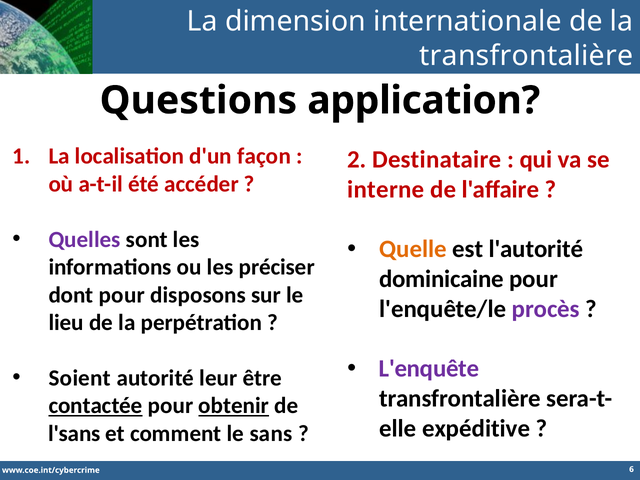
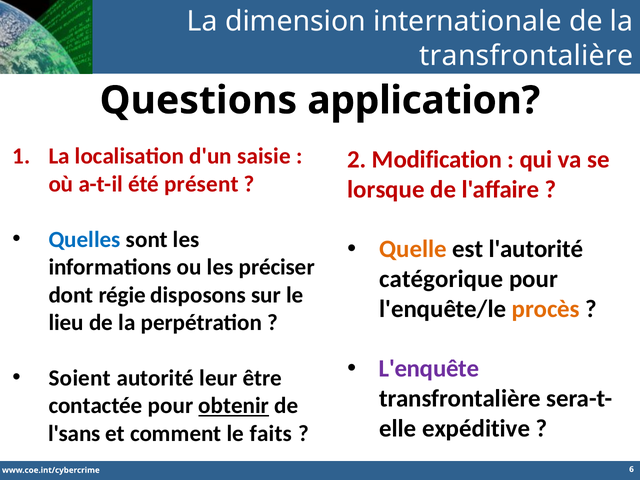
façon: façon -> saisie (264, 156)
Destinataire: Destinataire -> Modification (437, 159)
accéder: accéder -> présent (201, 184)
interne: interne -> lorsque (386, 189)
Quelles colour: purple -> blue (85, 239)
dominicaine: dominicaine -> catégorique (441, 279)
dont pour: pour -> régie (122, 295)
procès colour: purple -> orange (546, 309)
contactée underline: present -> none (96, 406)
sans: sans -> faits (271, 433)
